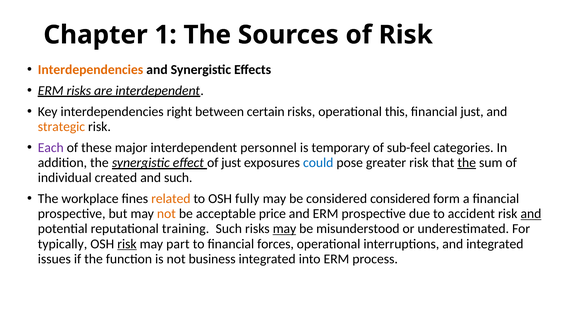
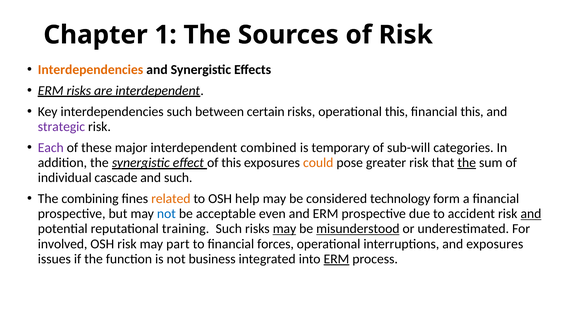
interdependencies right: right -> such (179, 112)
financial just: just -> this (472, 112)
strategic colour: orange -> purple (61, 127)
personnel: personnel -> combined (268, 148)
sub-feel: sub-feel -> sub-will (409, 148)
of just: just -> this (231, 163)
could colour: blue -> orange (318, 163)
created: created -> cascade (116, 178)
workplace: workplace -> combining (90, 199)
fully: fully -> help (247, 199)
considered considered: considered -> technology (400, 199)
not colour: orange -> blue (166, 214)
price: price -> even (272, 214)
misunderstood underline: none -> present (358, 229)
typically: typically -> involved (63, 244)
risk underline: present -> none (127, 244)
and integrated: integrated -> exposures (495, 244)
ERM underline: none -> present (336, 259)
